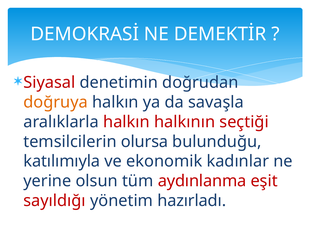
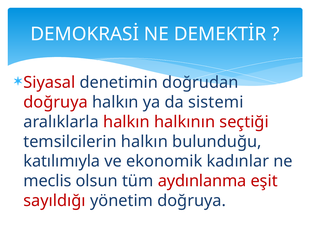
doğruya colour: orange -> red (56, 102)
savaşla: savaşla -> sistemi (216, 102)
temsilcilerin olursa: olursa -> halkın (144, 141)
yerine: yerine -> meclis (47, 181)
yönetim hazırladı: hazırladı -> doğruya (192, 200)
